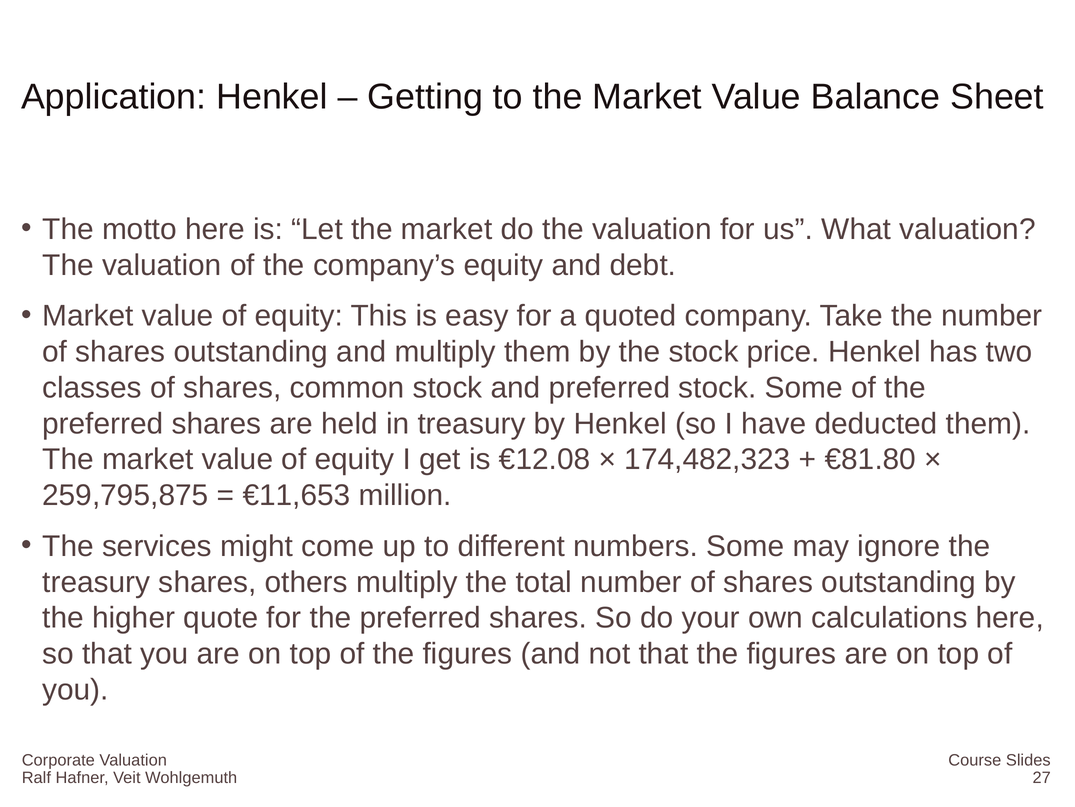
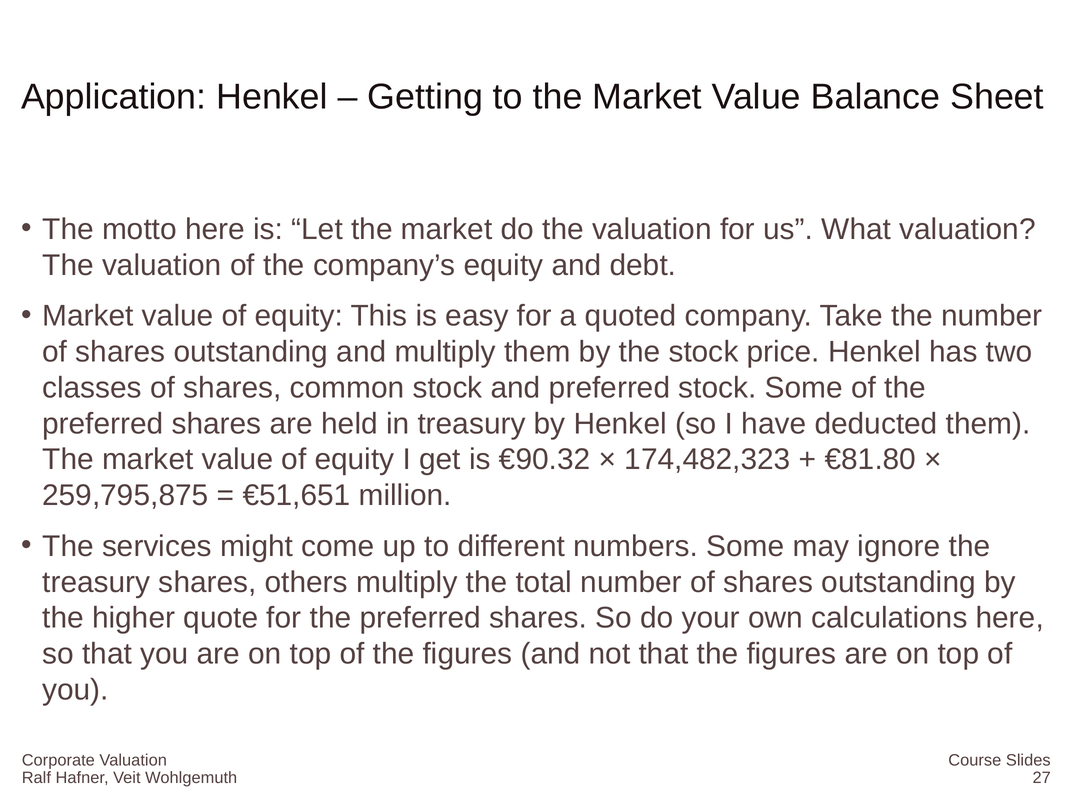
€12.08: €12.08 -> €90.32 (545, 459)
€11,653: €11,653 -> €51,651 (296, 495)
